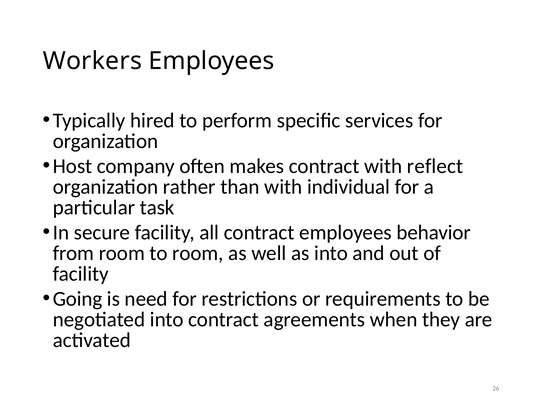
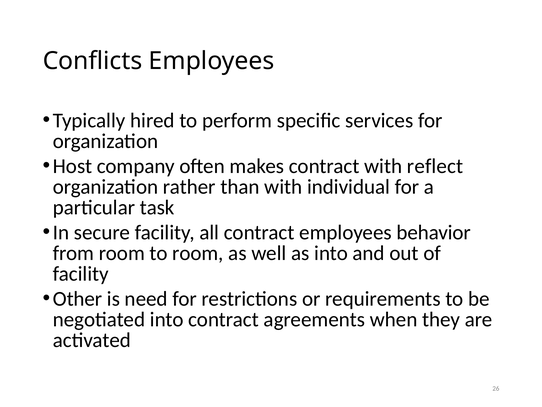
Workers: Workers -> Conflicts (92, 61)
Going: Going -> Other (78, 299)
